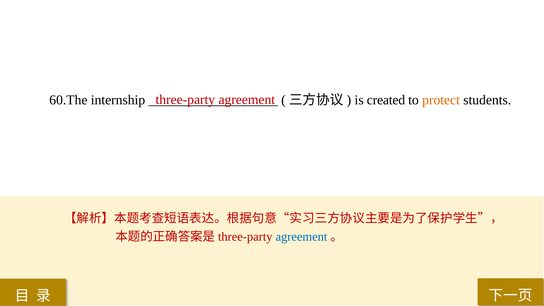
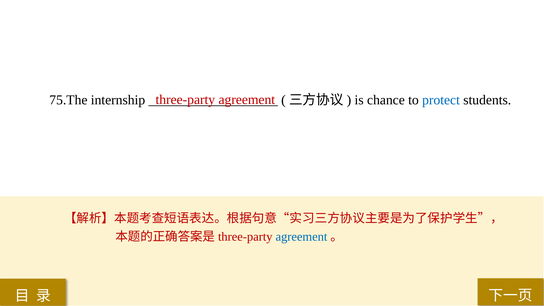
60.The: 60.The -> 75.The (68, 100)
created: created -> chance (386, 100)
protect colour: orange -> blue (441, 100)
